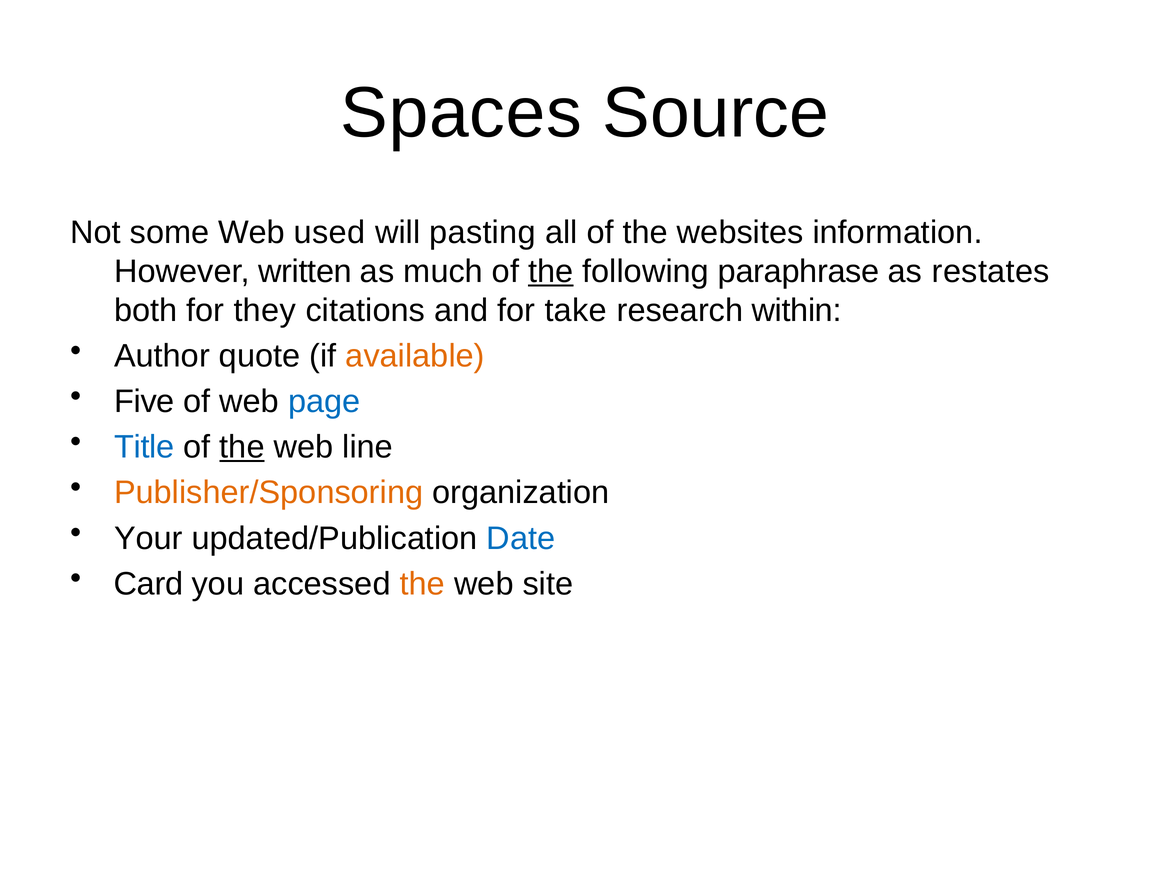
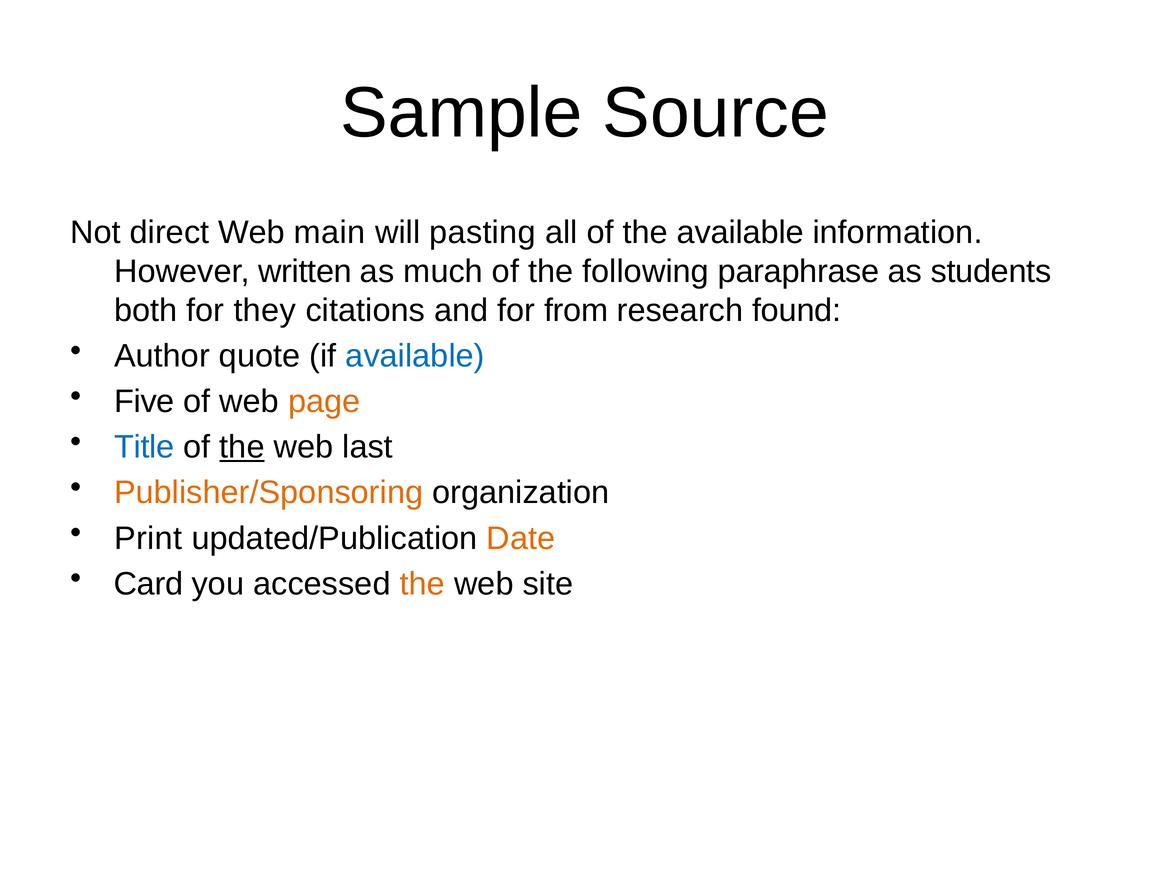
Spaces: Spaces -> Sample (461, 113)
some: some -> direct (170, 232)
used: used -> main (330, 232)
the websites: websites -> available (740, 232)
the underline: present -> none (551, 271)
restates: restates -> students (991, 271)
take: take -> from (576, 310)
within: within -> found (797, 310)
available colour: orange -> blue (415, 356)
page colour: blue -> orange (324, 401)
line: line -> last (368, 447)
Your: Your -> Print (148, 538)
Date colour: blue -> orange (521, 538)
